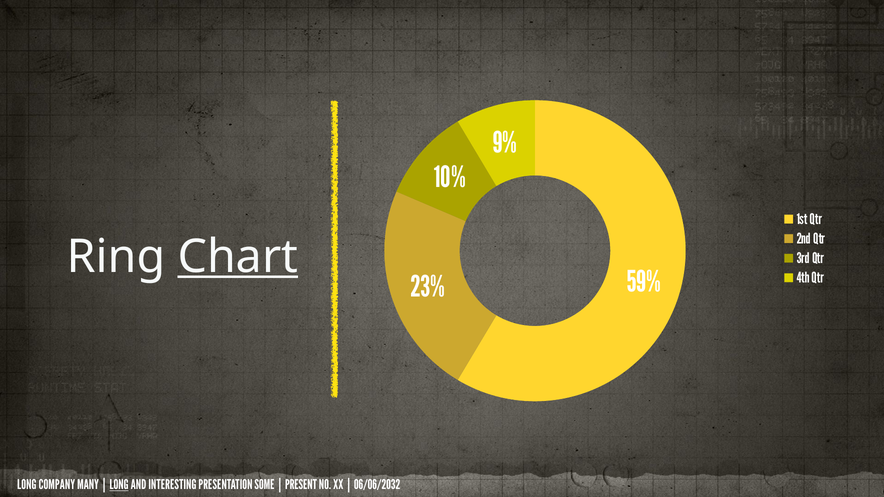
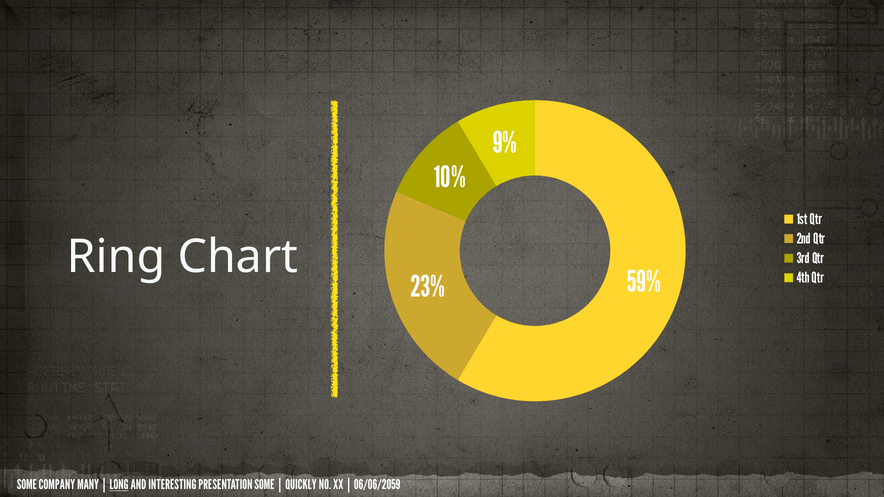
Chart underline: present -> none (238, 257)
LONG: LONG -> SOME (27, 485)
PRESENT: PRESENT -> QUICKLY (301, 485)
06/06/2032: 06/06/2032 -> 06/06/2059 (377, 485)
